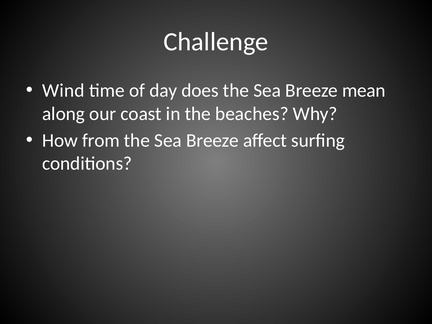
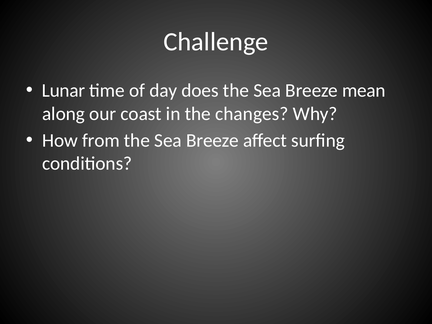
Wind: Wind -> Lunar (64, 91)
beaches: beaches -> changes (252, 114)
